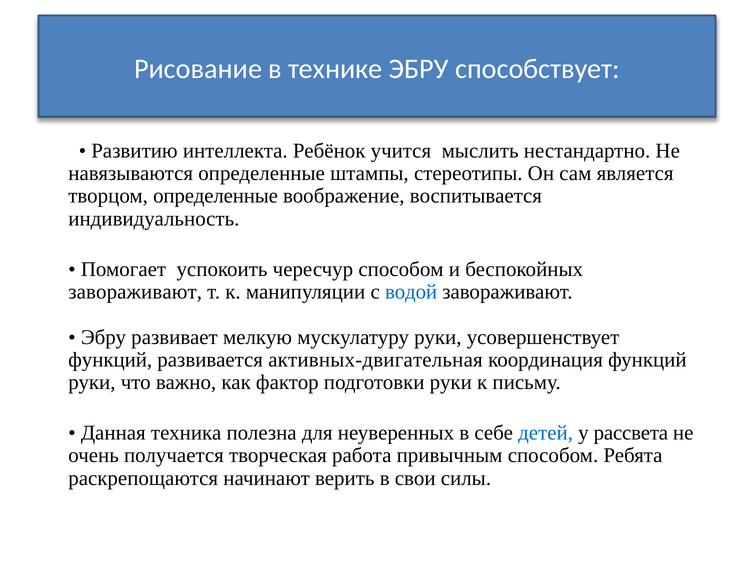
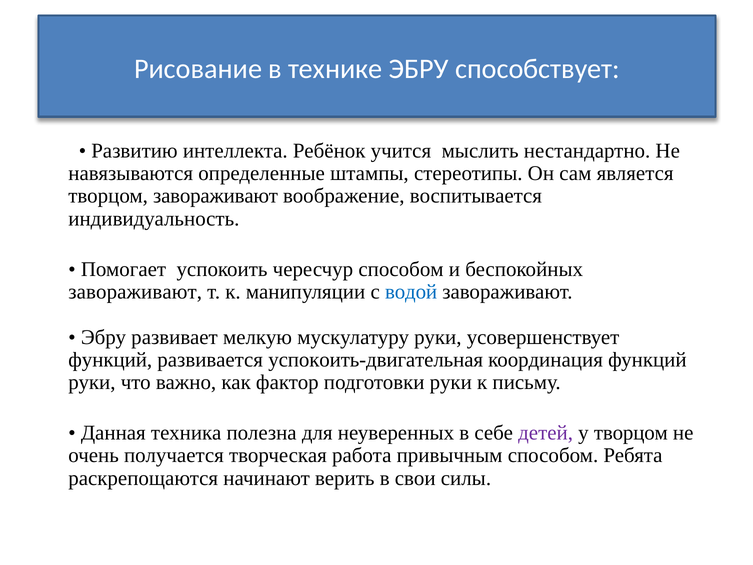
творцом определенные: определенные -> завораживают (216, 196)
активных-двигательная: активных-двигательная -> успокоить-двигательная (376, 360)
детей colour: blue -> purple (546, 433)
у рассвета: рассвета -> творцом (631, 433)
